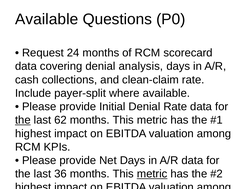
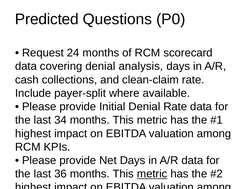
Available: Available -> Predicted (47, 19)
the underline: present -> none (23, 120)
62: 62 -> 34 (61, 120)
